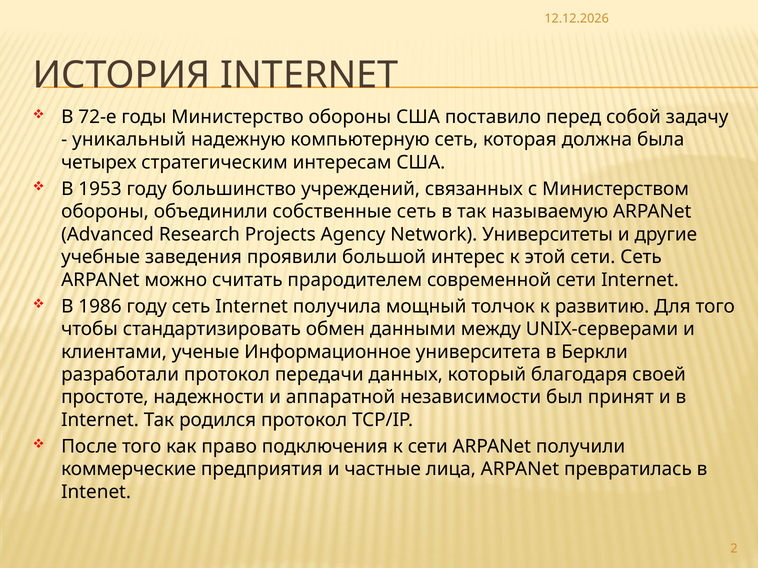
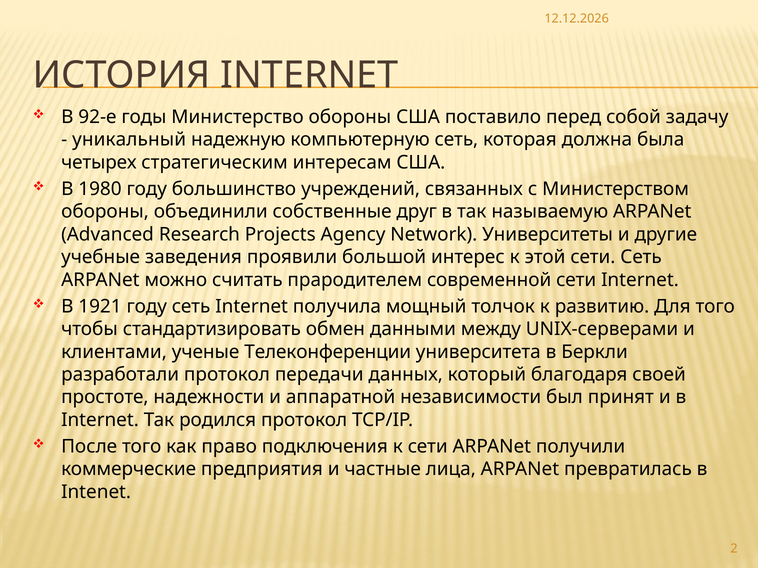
72-е: 72-е -> 92-е (97, 117)
1953: 1953 -> 1980 (100, 189)
собственные сеть: сеть -> друг (417, 212)
1986: 1986 -> 1921 (100, 307)
Информационное: Информационное -> Телеконференции (328, 352)
